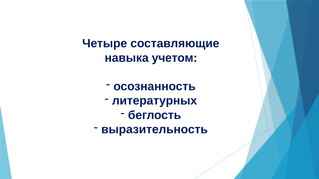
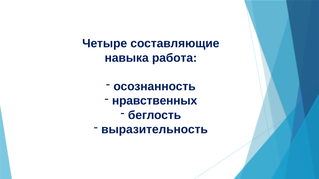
учетом: учетом -> работа (175, 58)
литературных: литературных -> нравственных (155, 101)
